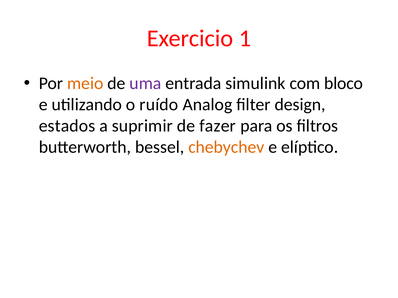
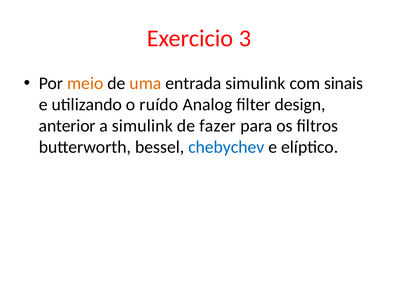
1: 1 -> 3 (245, 39)
uma colour: purple -> orange (145, 83)
bloco: bloco -> sinais (344, 83)
estados: estados -> anterior (67, 126)
a suprimir: suprimir -> simulink (142, 126)
chebychev colour: orange -> blue (226, 147)
